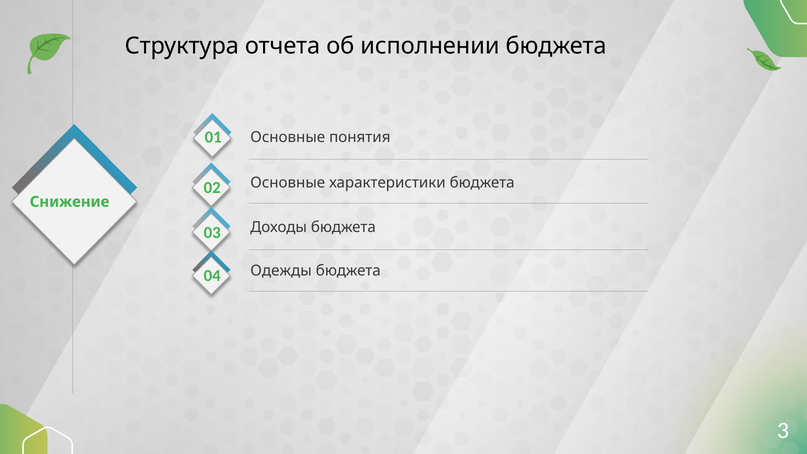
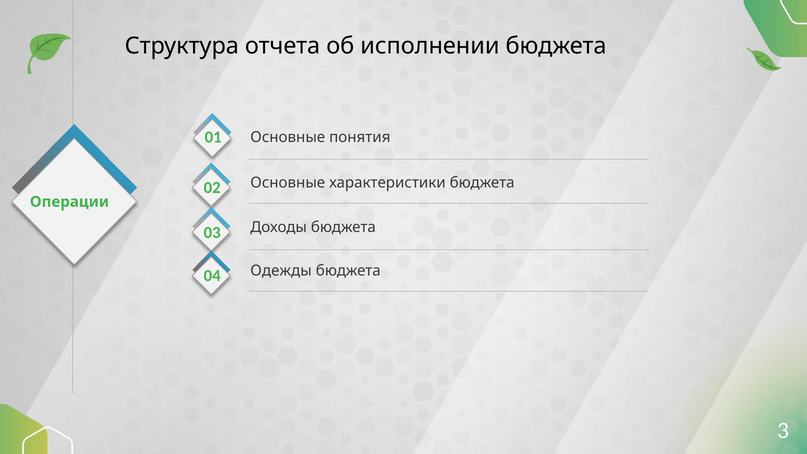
Снижение: Снижение -> Операции (69, 202)
